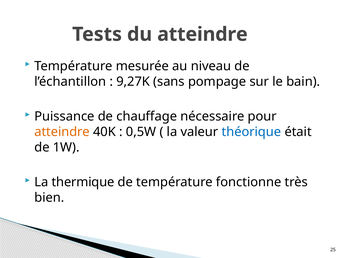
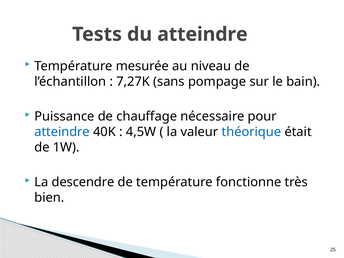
9,27K: 9,27K -> 7,27K (133, 82)
atteindre colour: orange -> blue (62, 132)
0,5W: 0,5W -> 4,5W (141, 132)
thermique: thermique -> descendre (83, 182)
